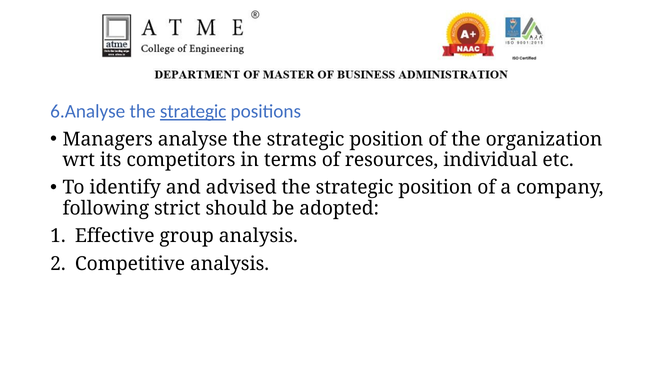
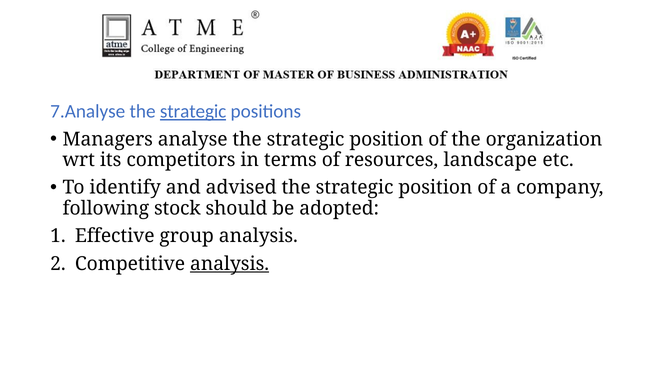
6.Analyse: 6.Analyse -> 7.Analyse (88, 111)
individual: individual -> landscape (490, 160)
strict: strict -> stock (177, 208)
analysis underline: none -> present (230, 263)
